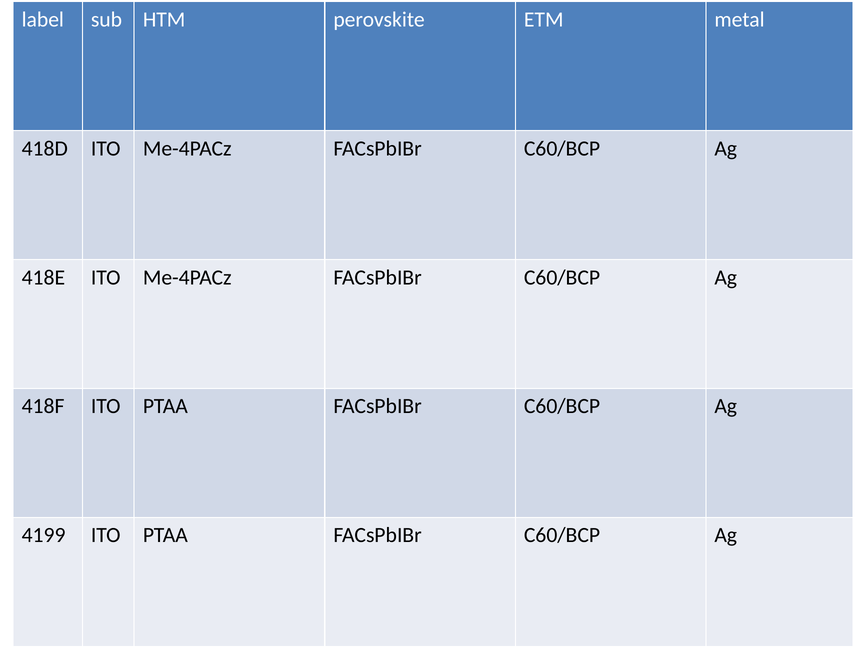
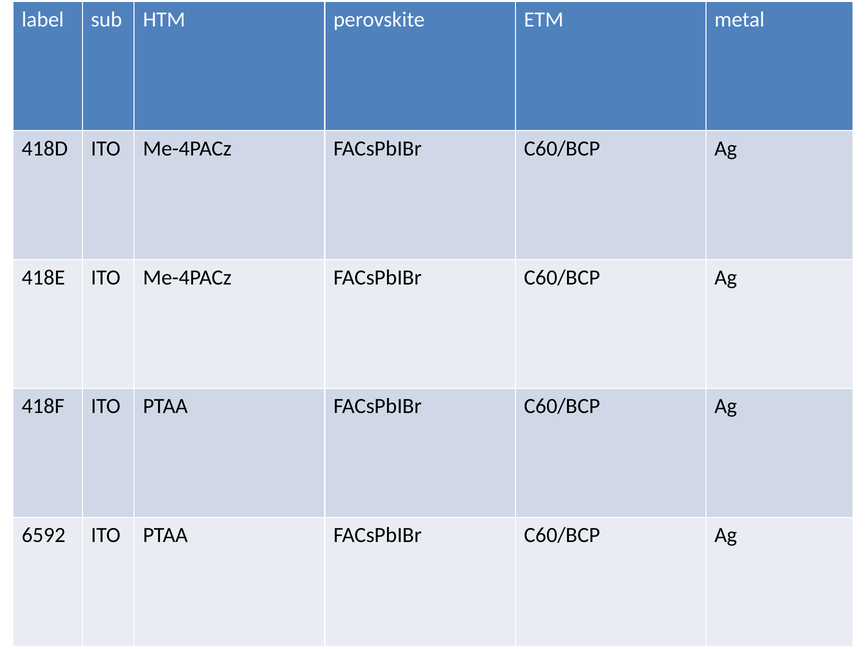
4199: 4199 -> 6592 (44, 536)
